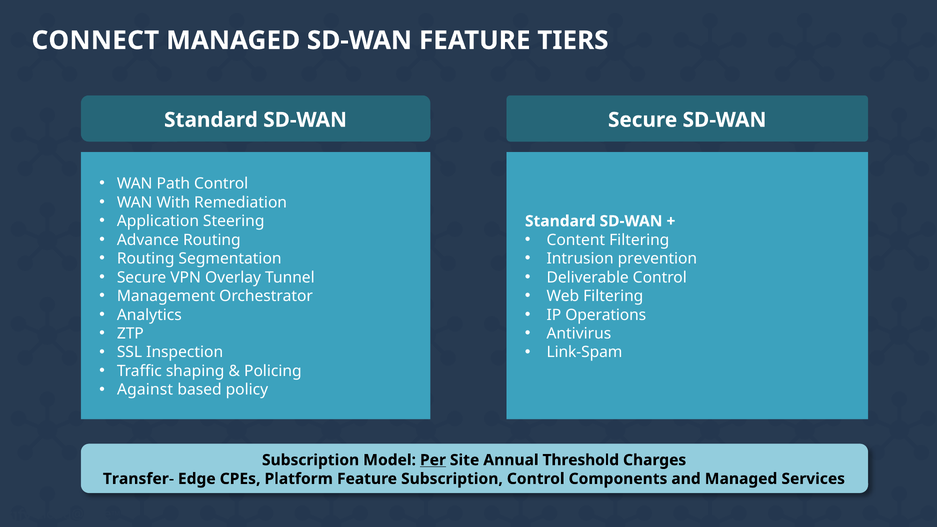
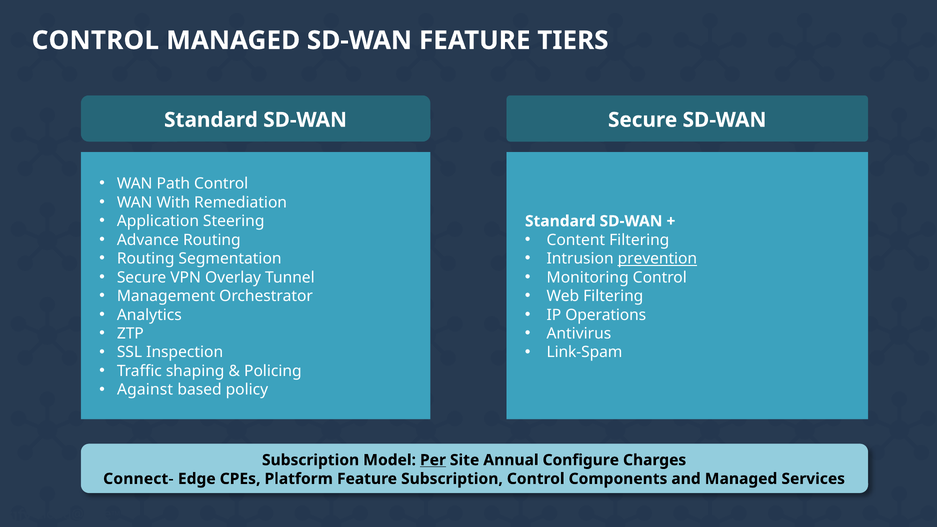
CONNECT: CONNECT -> CONTROL (95, 40)
prevention underline: none -> present (657, 259)
Deliverable: Deliverable -> Monitoring (588, 277)
Threshold: Threshold -> Configure (581, 460)
Transfer-: Transfer- -> Connect- (138, 479)
